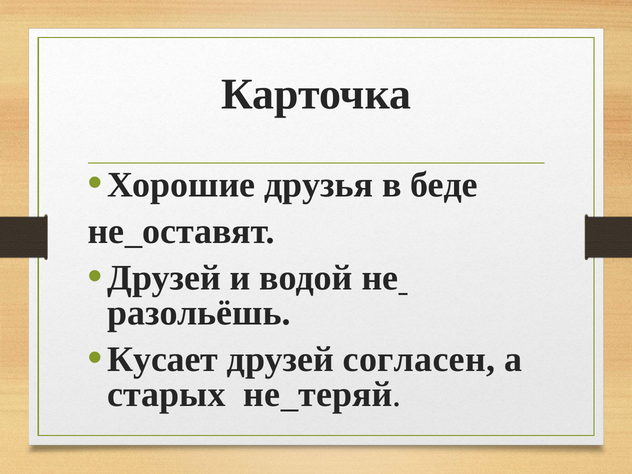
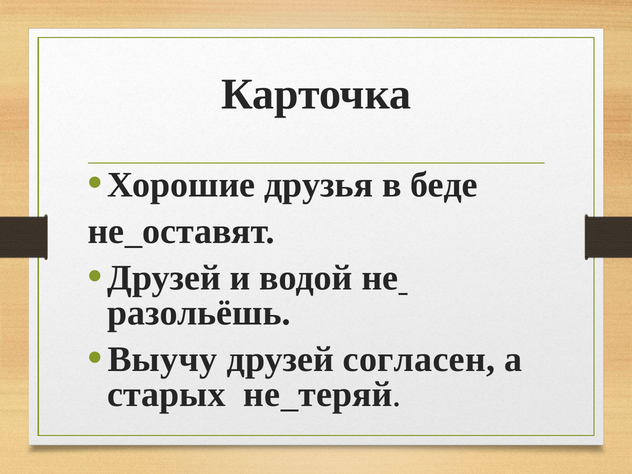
Кусает: Кусает -> Выучу (162, 360)
